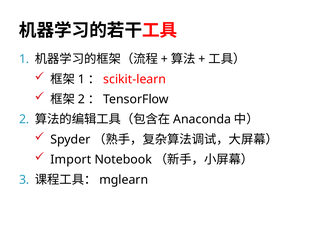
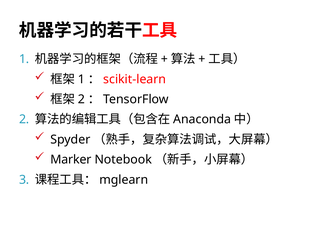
Import: Import -> Marker (71, 159)
